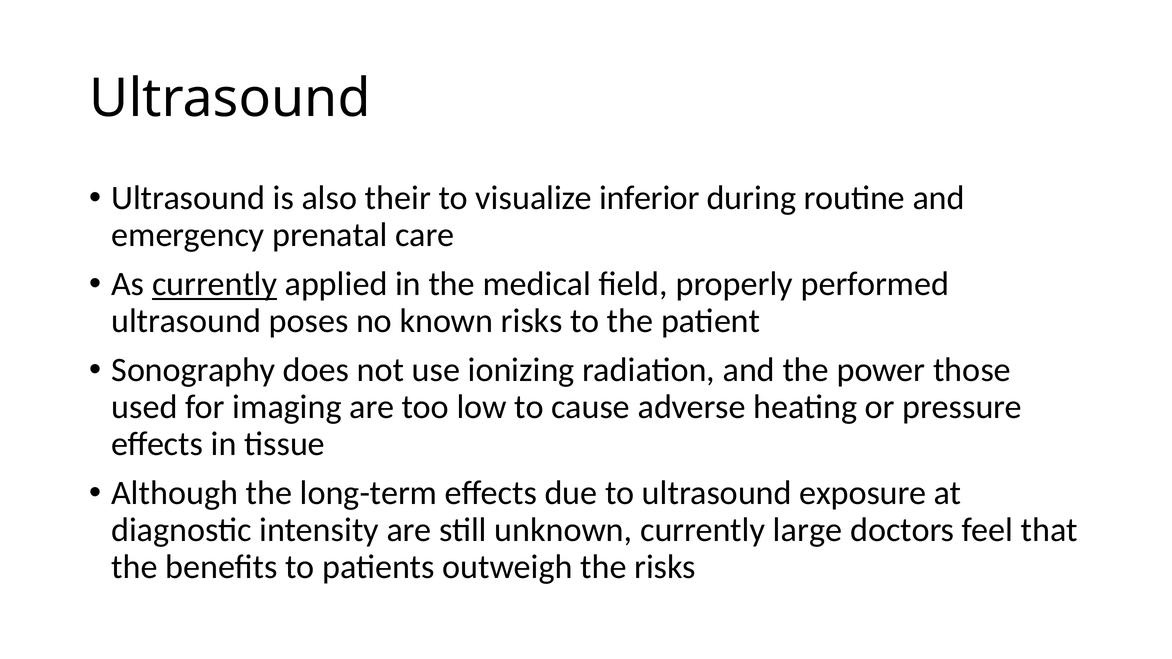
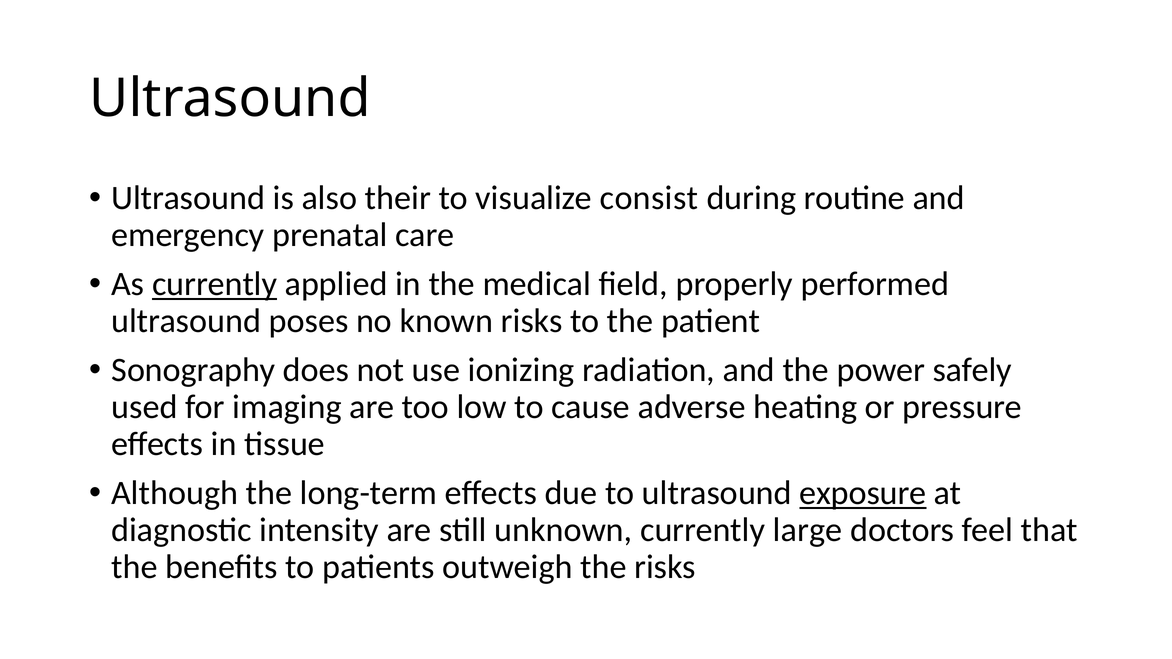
inferior: inferior -> consist (649, 198)
those: those -> safely (972, 370)
exposure underline: none -> present (863, 493)
